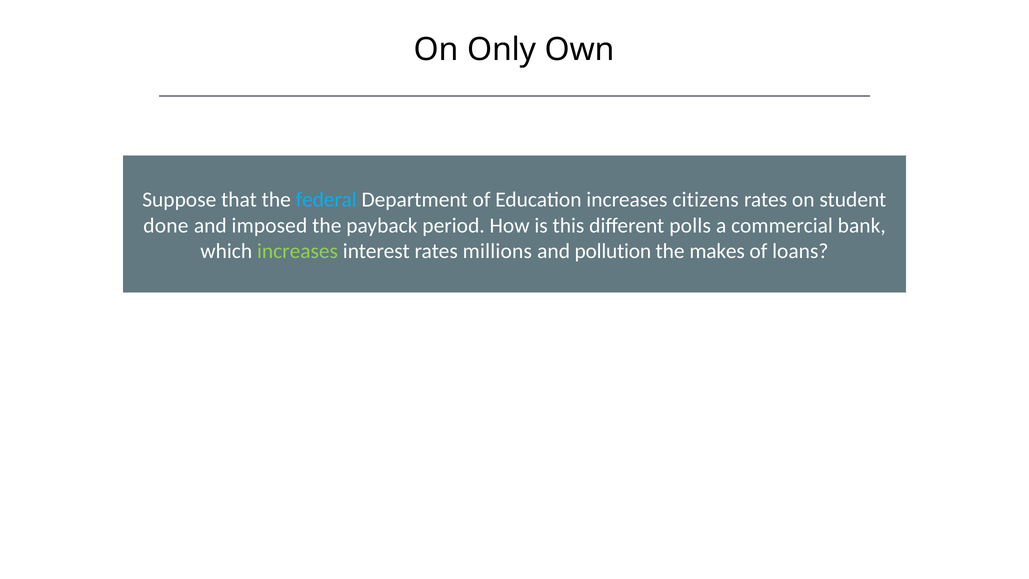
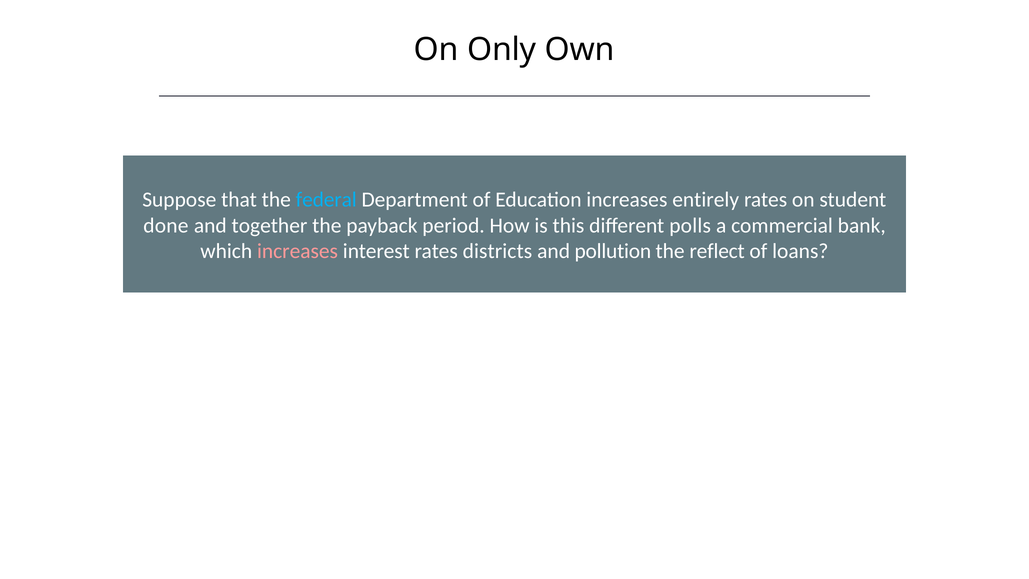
citizens: citizens -> entirely (706, 200)
imposed: imposed -> together (269, 225)
increases colour: light green -> pink (298, 251)
millions: millions -> districts (497, 251)
makes: makes -> reflect (717, 251)
